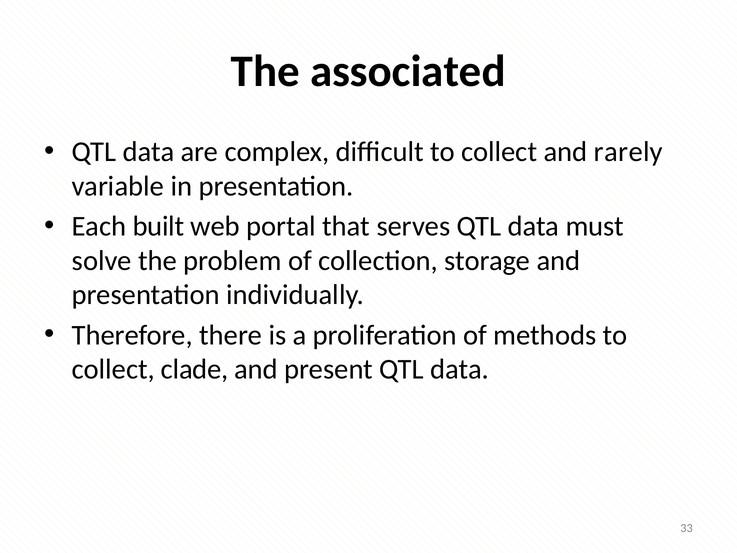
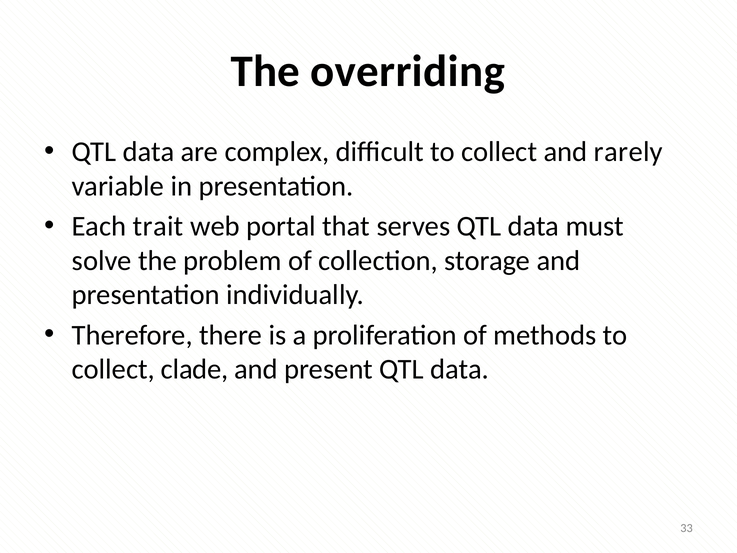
associated: associated -> overriding (408, 71)
built: built -> trait (158, 226)
